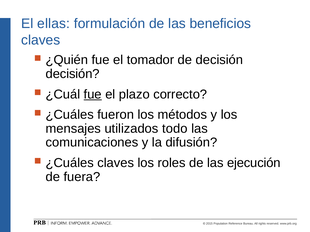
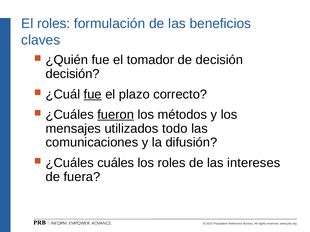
El ellas: ellas -> roles (54, 24)
fueron underline: none -> present (116, 115)
¿Cuáles claves: claves -> cuáles (116, 163)
ejecución: ejecución -> intereses (254, 163)
